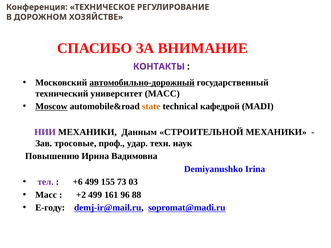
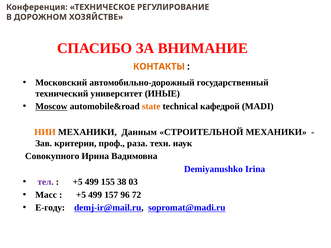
КОНТАКТЫ colour: purple -> orange (159, 67)
автомобильно-дорожный underline: present -> none (142, 83)
университет МАСС: МАСС -> ИНЫЕ (162, 94)
НИИ colour: purple -> orange (45, 132)
тросовые: тросовые -> критерии (75, 143)
удар: удар -> раза (137, 143)
Повышению: Повышению -> Совокупного (52, 156)
+6: +6 -> +5 (78, 182)
73: 73 -> 38 (122, 182)
+2: +2 -> +5 (81, 195)
161: 161 -> 157 (111, 195)
88: 88 -> 72 (137, 195)
